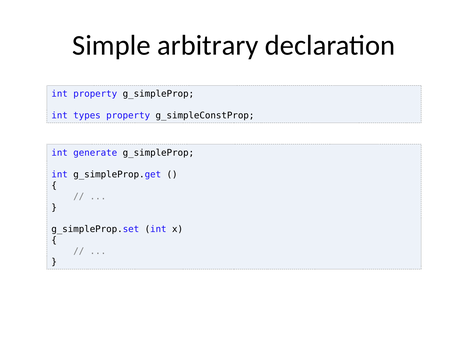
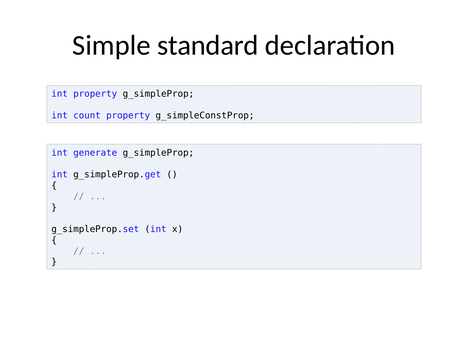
arbitrary: arbitrary -> standard (208, 45)
types: types -> count (87, 116)
